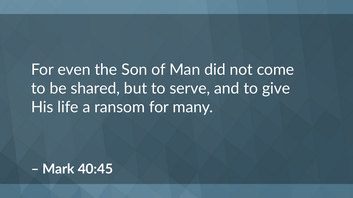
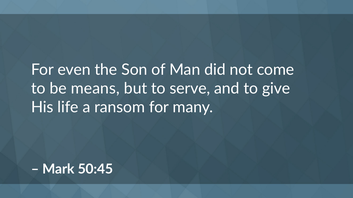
shared: shared -> means (95, 89)
40:45: 40:45 -> 50:45 (95, 170)
